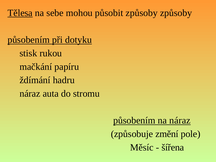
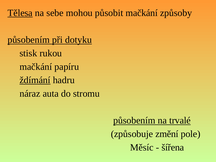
působit způsoby: způsoby -> mačkání (142, 13)
ždímání underline: none -> present (35, 80)
na náraz: náraz -> trvalé (180, 120)
